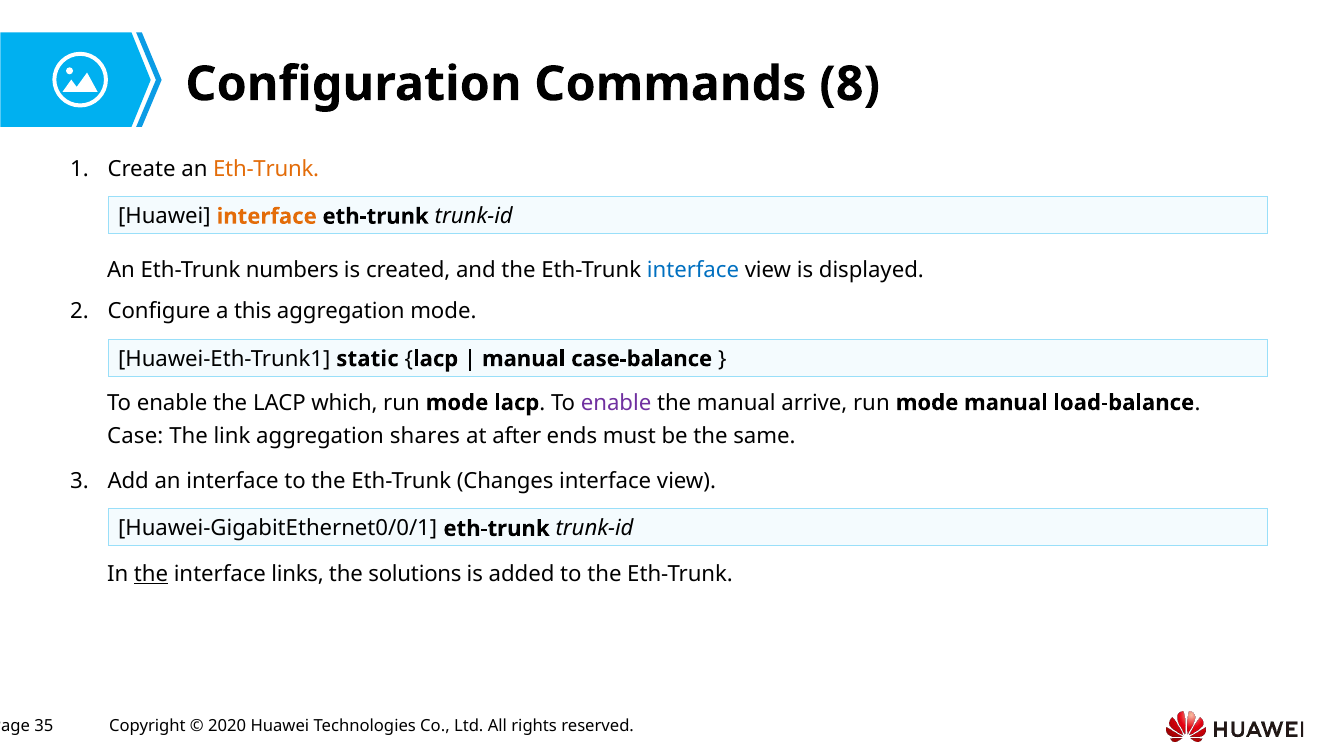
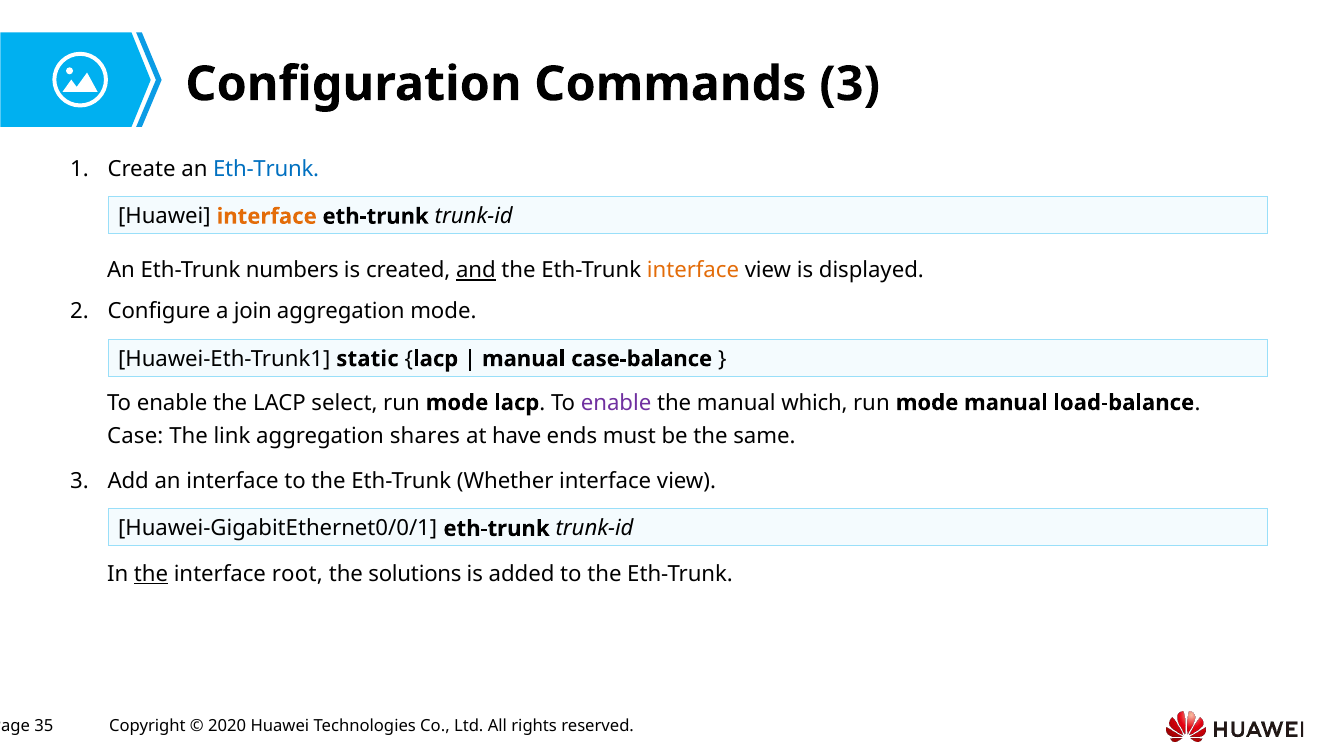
Commands 8: 8 -> 3 (850, 84)
Eth-Trunk colour: orange -> blue (266, 169)
and underline: none -> present (476, 270)
interface colour: blue -> orange (693, 270)
this: this -> join (253, 312)
which: which -> select (344, 403)
arrive: arrive -> which (814, 403)
after: after -> have (517, 436)
Changes: Changes -> Whether (505, 481)
links: links -> root (297, 574)
